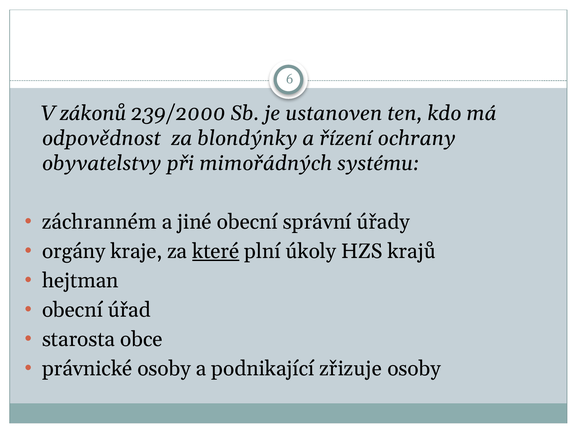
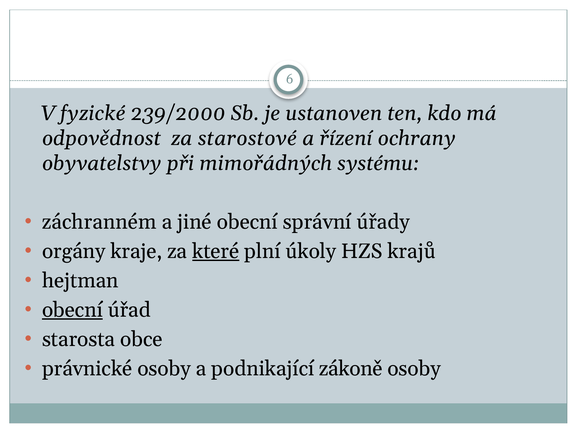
zákonů: zákonů -> fyzické (93, 113)
blondýnky: blondýnky -> starostové (247, 138)
obecní underline: none -> present (72, 310)
zřizuje: zřizuje -> zákoně (351, 368)
